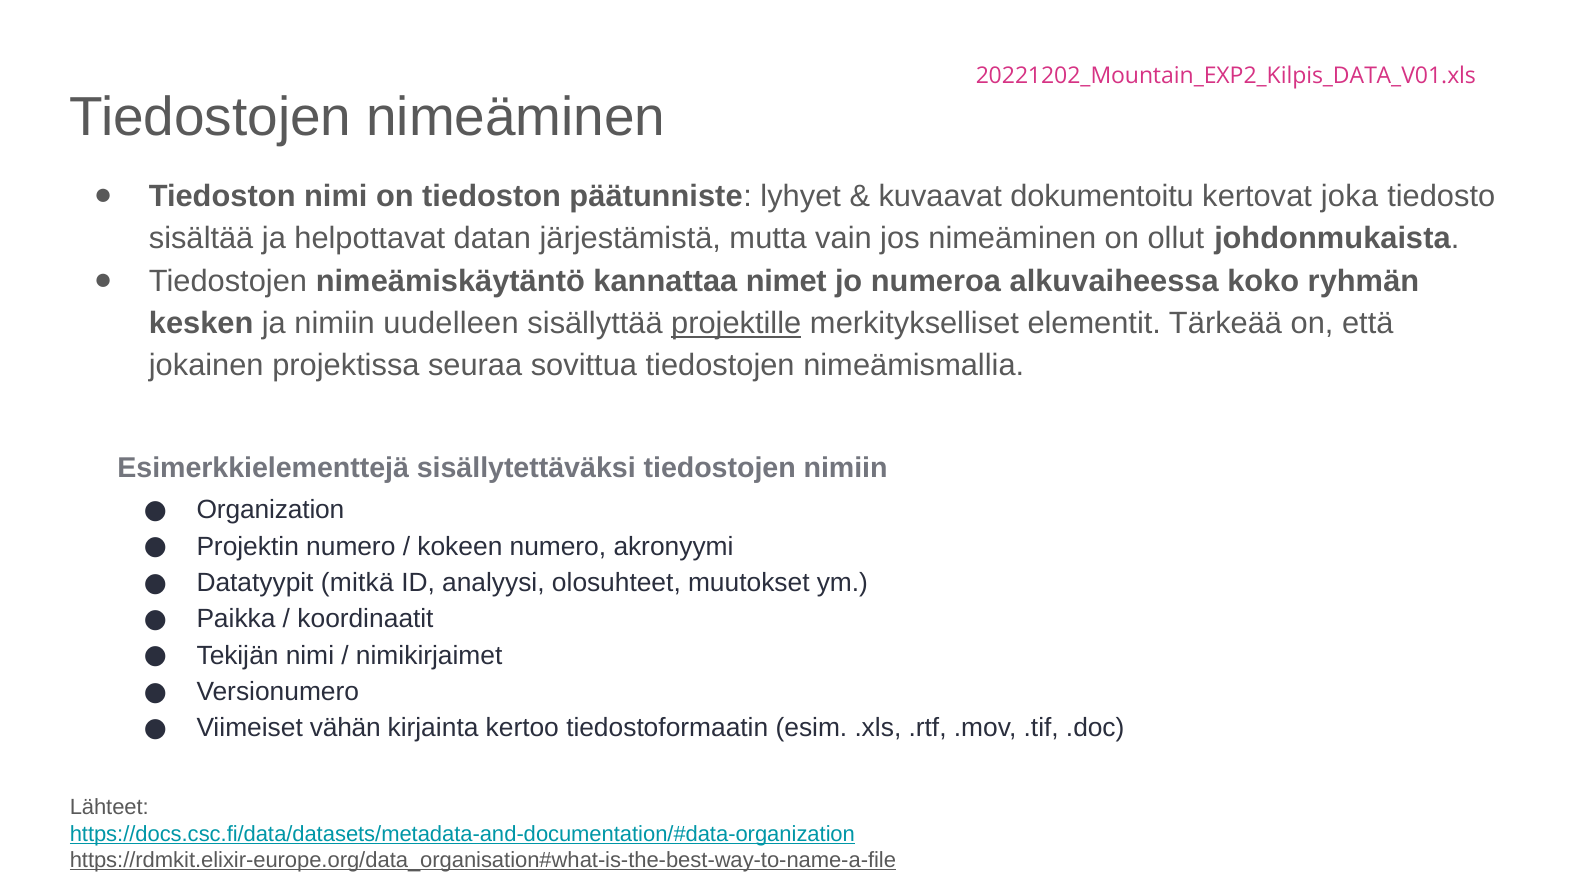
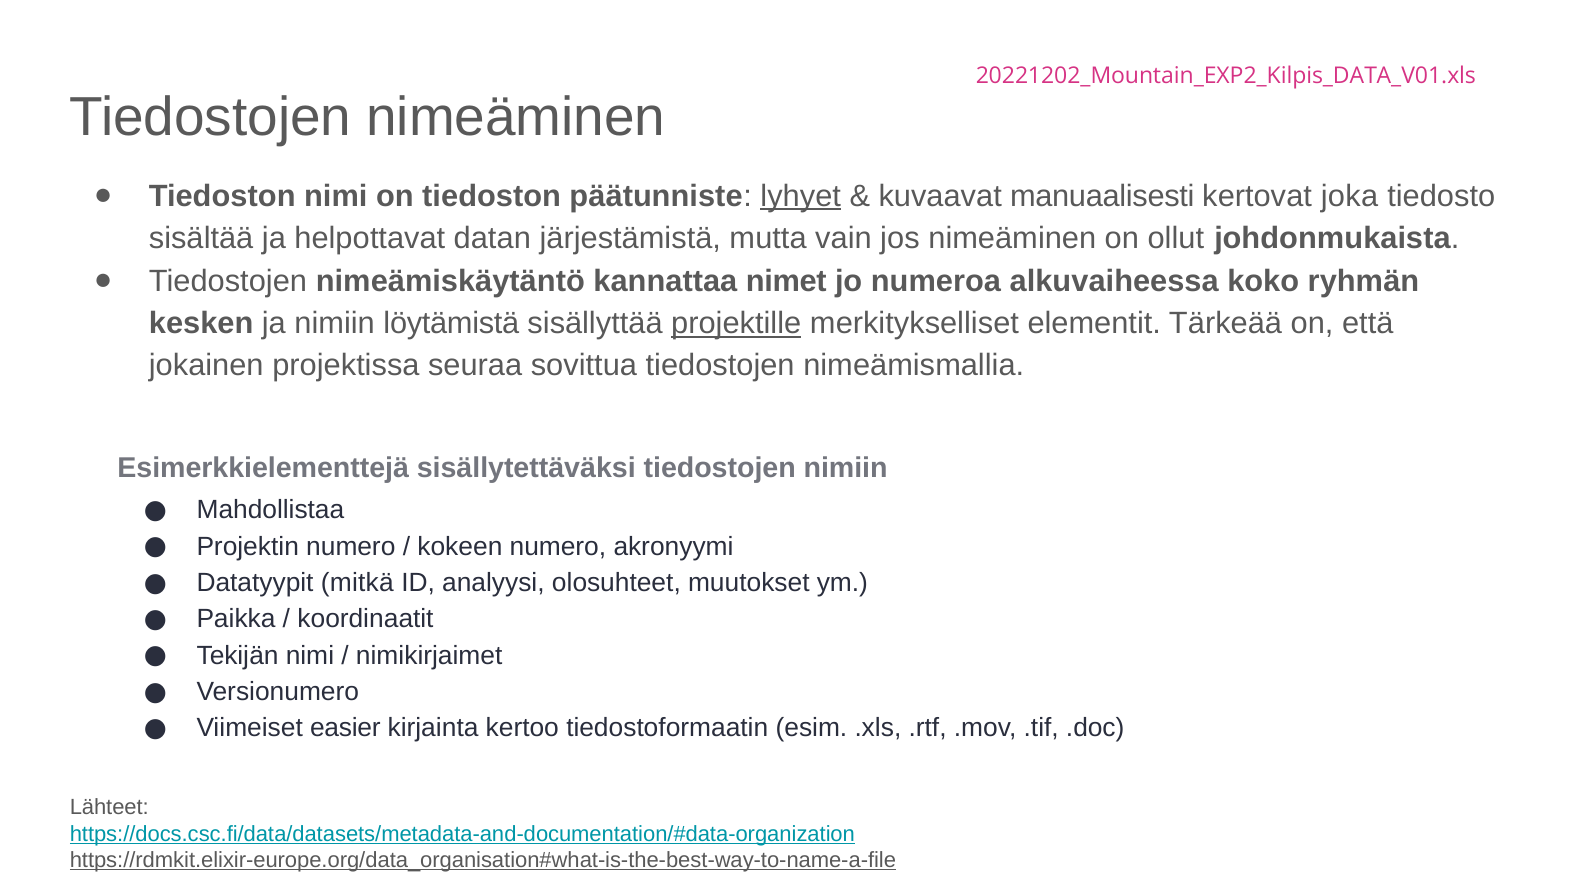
lyhyet underline: none -> present (801, 196)
dokumentoitu: dokumentoitu -> manuaalisesti (1102, 196)
uudelleen: uudelleen -> löytämistä (451, 324)
Organization: Organization -> Mahdollistaa (270, 510)
vähän: vähän -> easier (345, 729)
